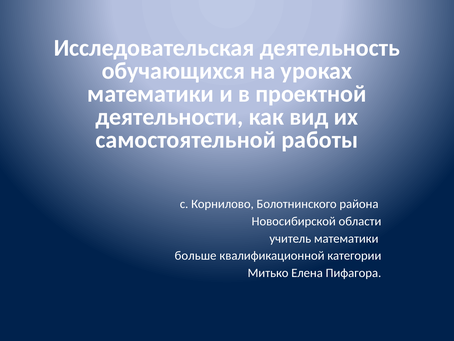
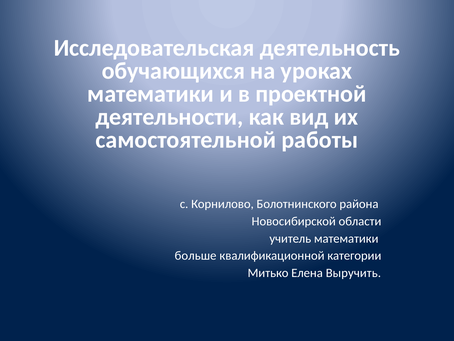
Пифагора: Пифагора -> Выручить (353, 273)
